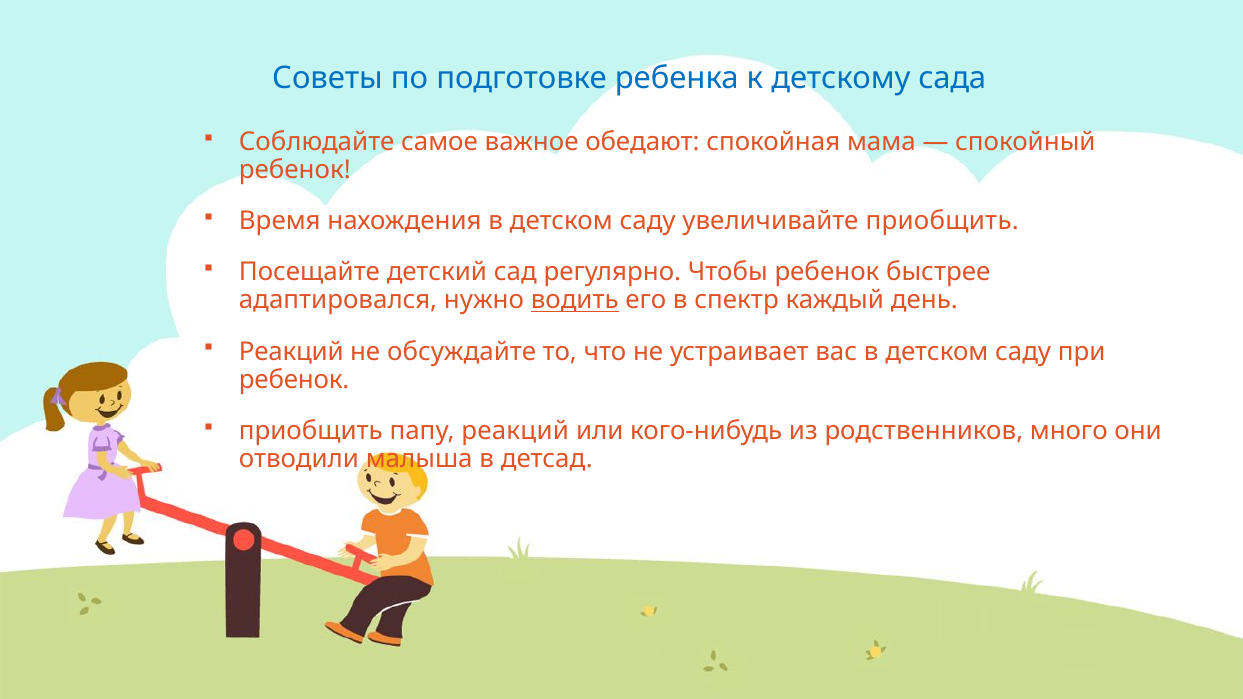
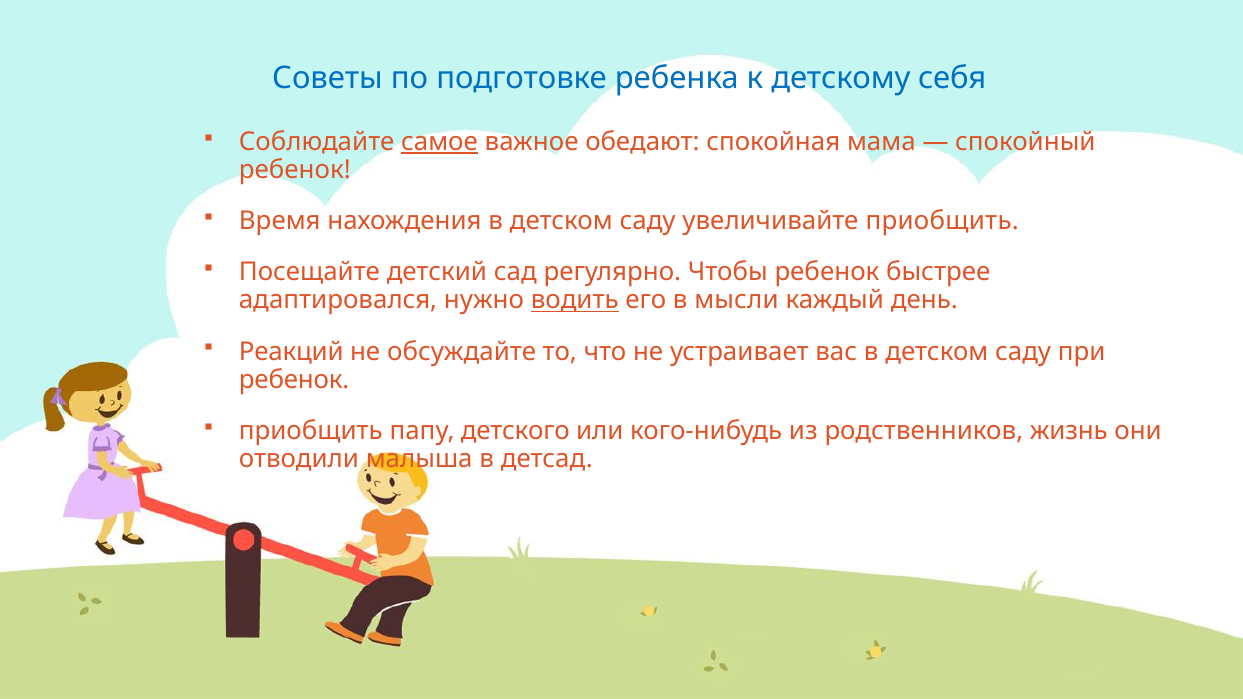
сада: сада -> себя (952, 78)
самое underline: none -> present (439, 142)
спектр: спектр -> мысли (736, 300)
папу реакций: реакций -> детского (515, 431)
много: много -> жизнь (1069, 431)
